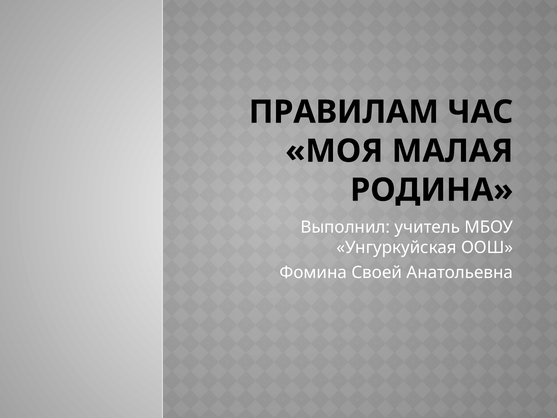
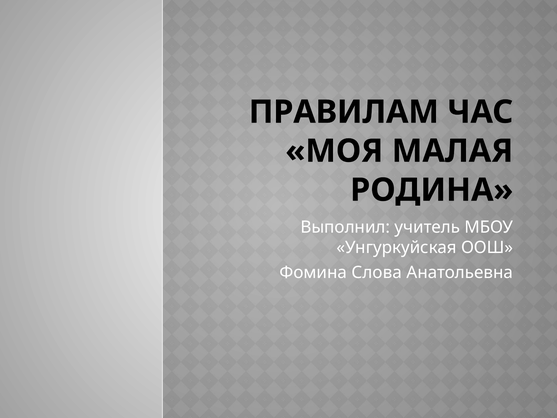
Своей: Своей -> Слова (377, 273)
